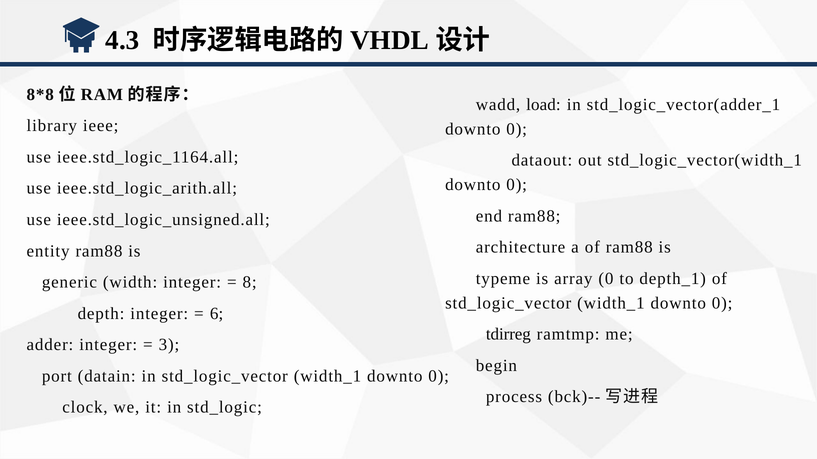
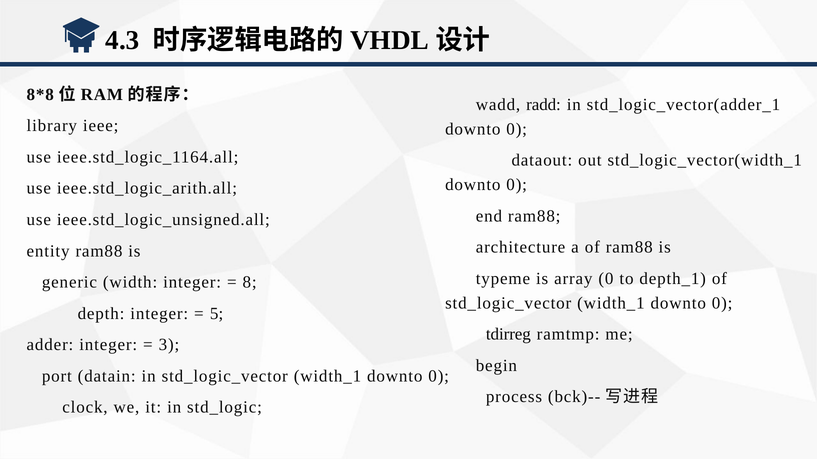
load: load -> radd (544, 105)
6: 6 -> 5 (217, 314)
